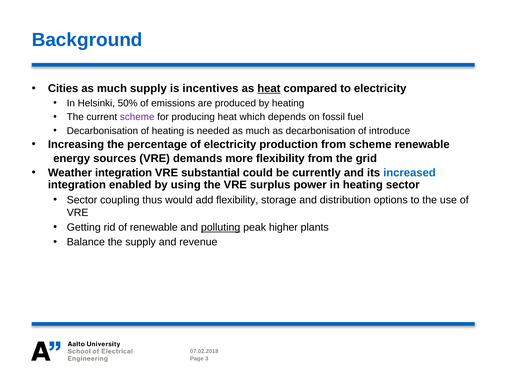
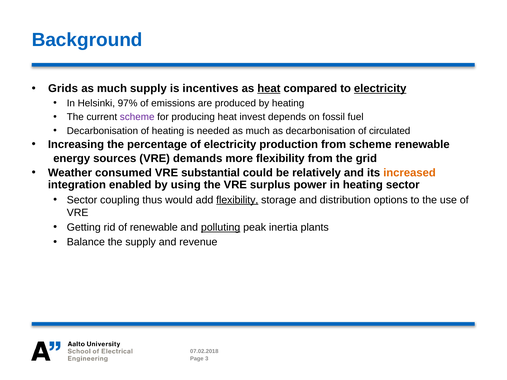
Cities: Cities -> Grids (63, 89)
electricity underline: none -> present (380, 89)
50%: 50% -> 97% (128, 103)
which: which -> invest (252, 117)
introduce: introduce -> circulated (390, 131)
Weather integration: integration -> consumed (123, 173)
currently: currently -> relatively (317, 173)
increased colour: blue -> orange (410, 173)
flexibility underline: none -> present (237, 200)
higher: higher -> inertia (283, 228)
